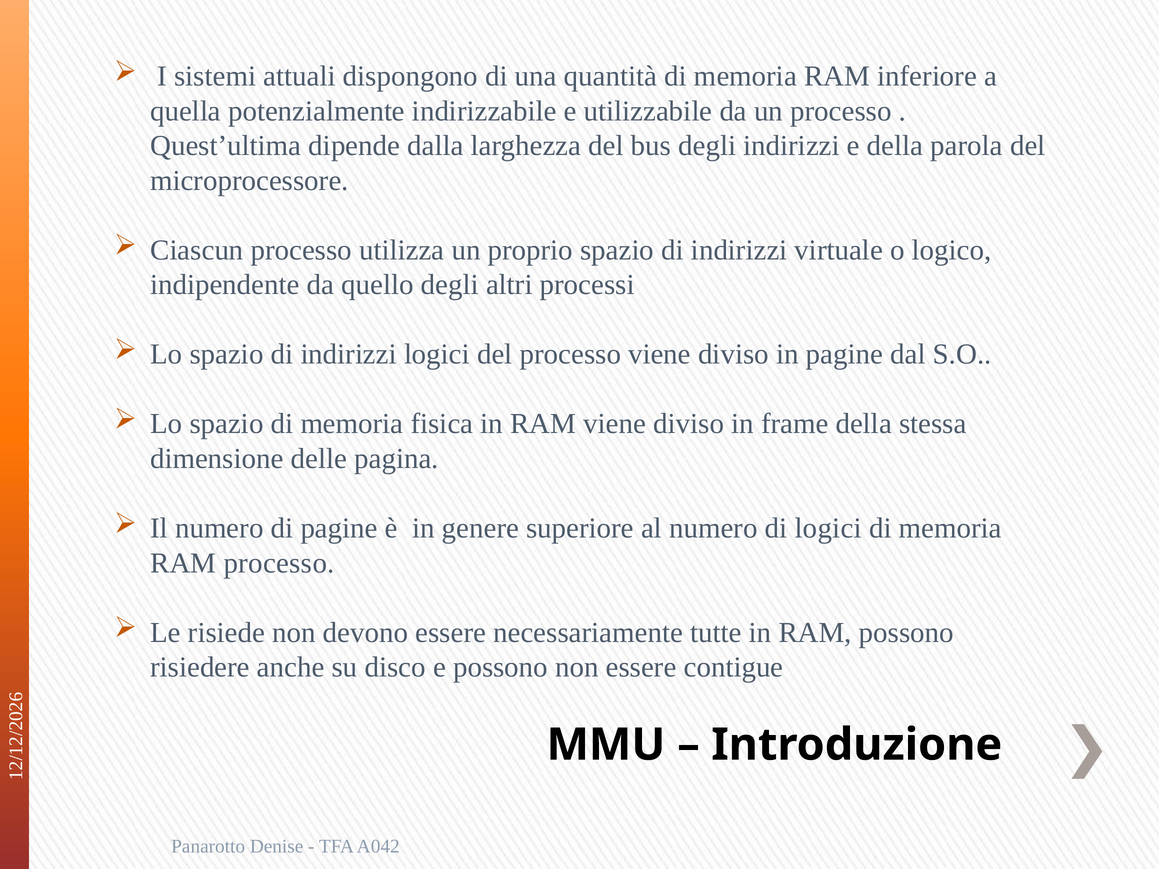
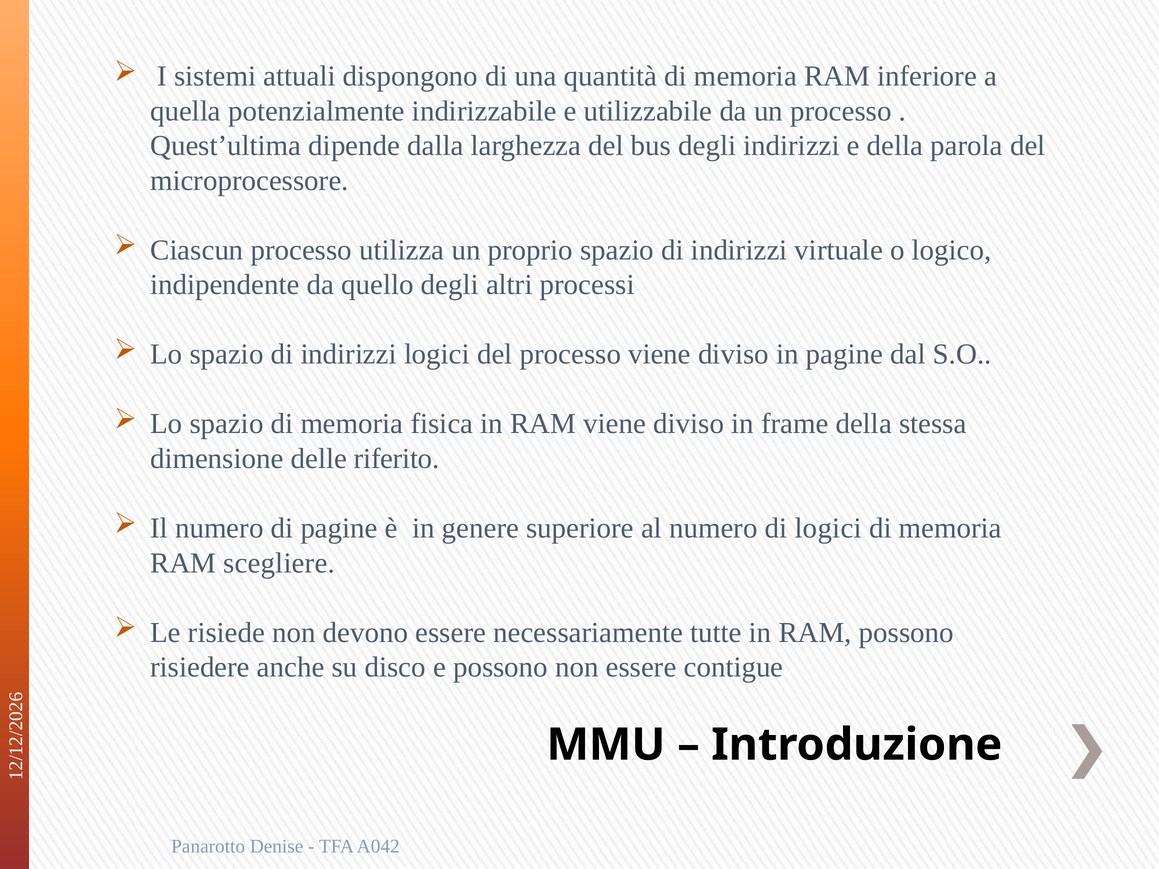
pagina: pagina -> riferito (397, 459)
RAM processo: processo -> scegliere (279, 563)
